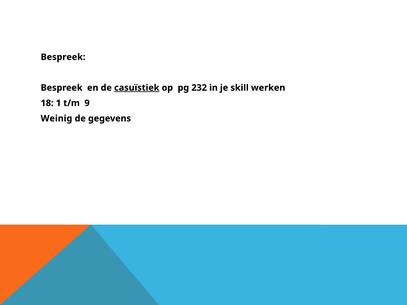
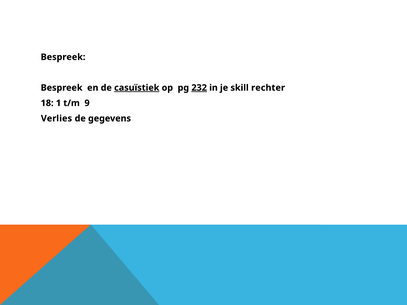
232 underline: none -> present (199, 88)
werken: werken -> rechter (268, 88)
Weinig: Weinig -> Verlies (56, 119)
